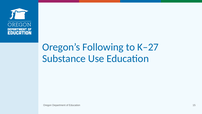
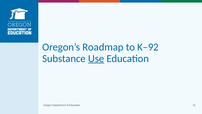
Following: Following -> Roadmap (103, 47)
K–27: K–27 -> K–92 (148, 47)
Use underline: none -> present (96, 58)
